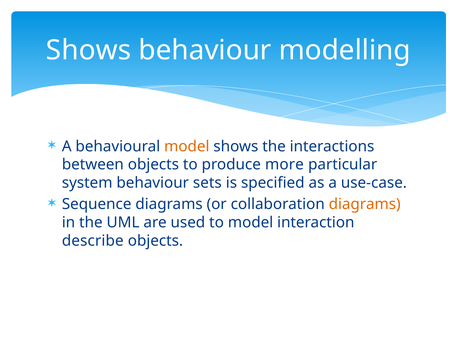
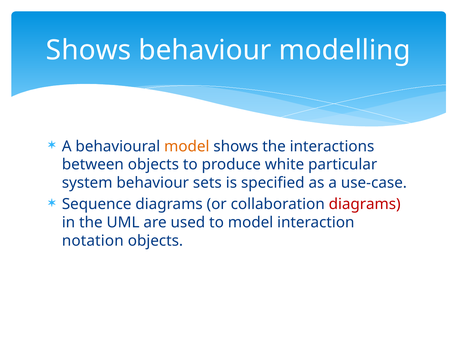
more: more -> white (285, 164)
diagrams colour: orange -> red (365, 204)
describe: describe -> notation (93, 241)
